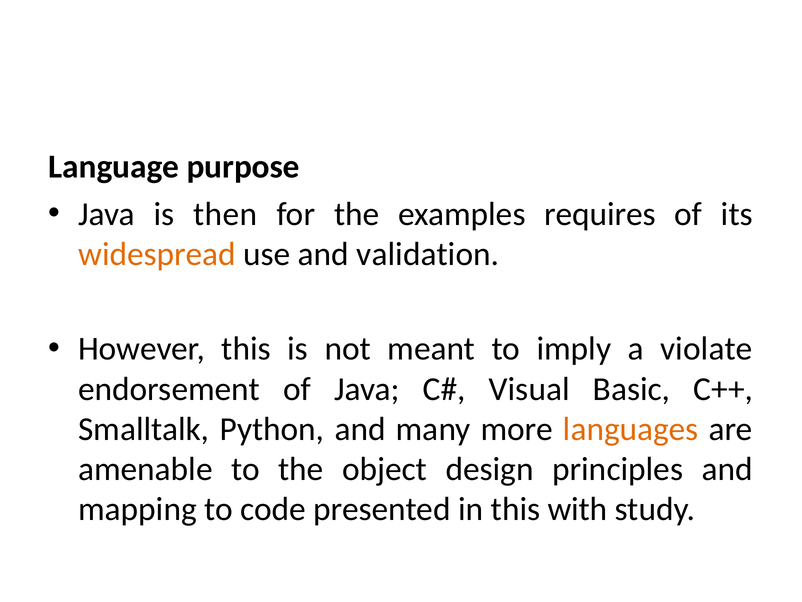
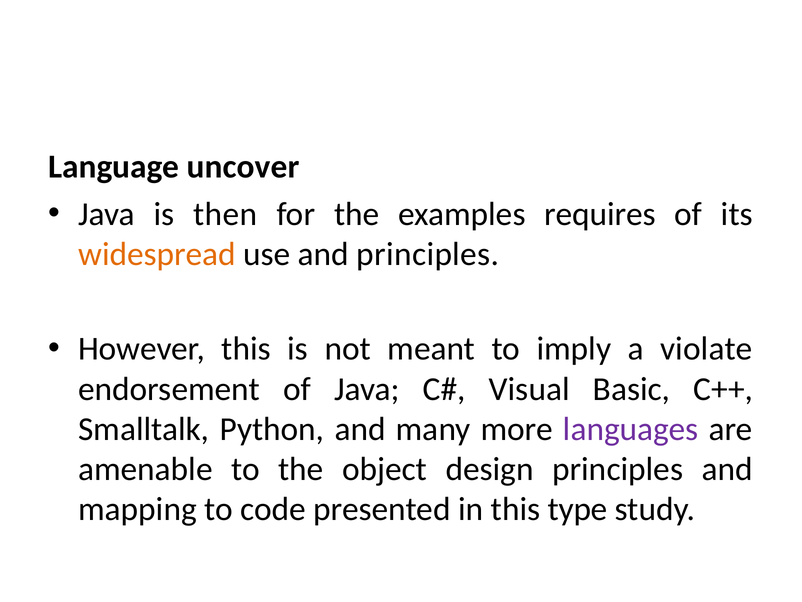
purpose: purpose -> uncover (243, 167)
and validation: validation -> principles (428, 254)
languages colour: orange -> purple (631, 429)
with: with -> type (578, 509)
